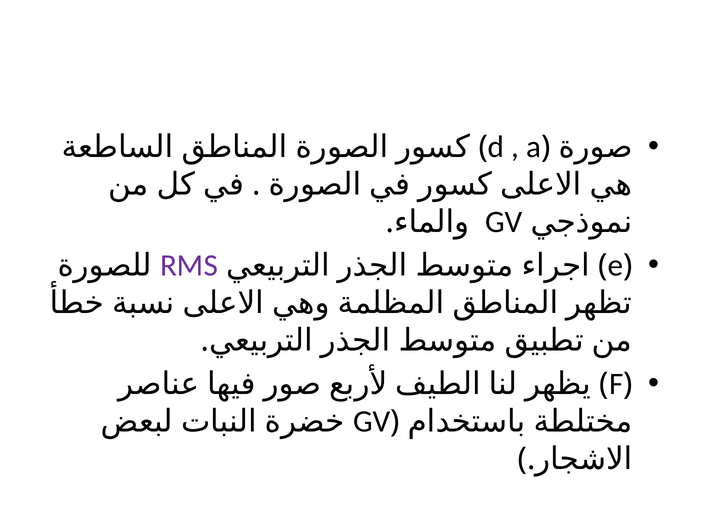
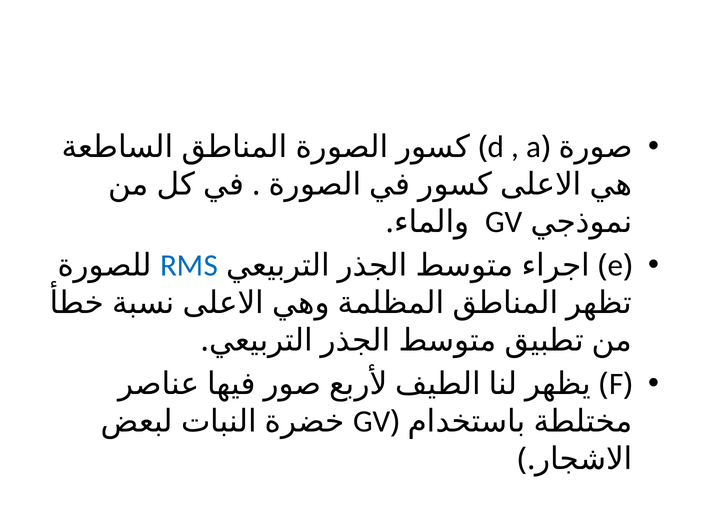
RMS colour: purple -> blue (189, 265)
